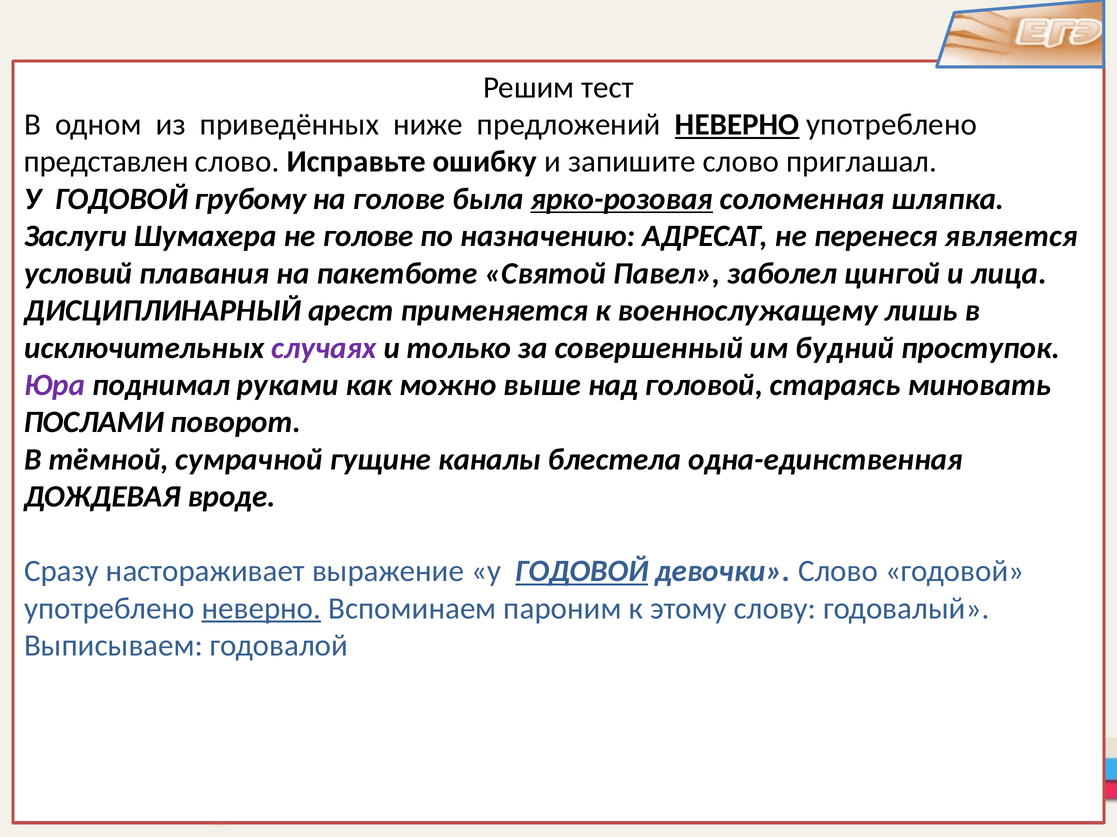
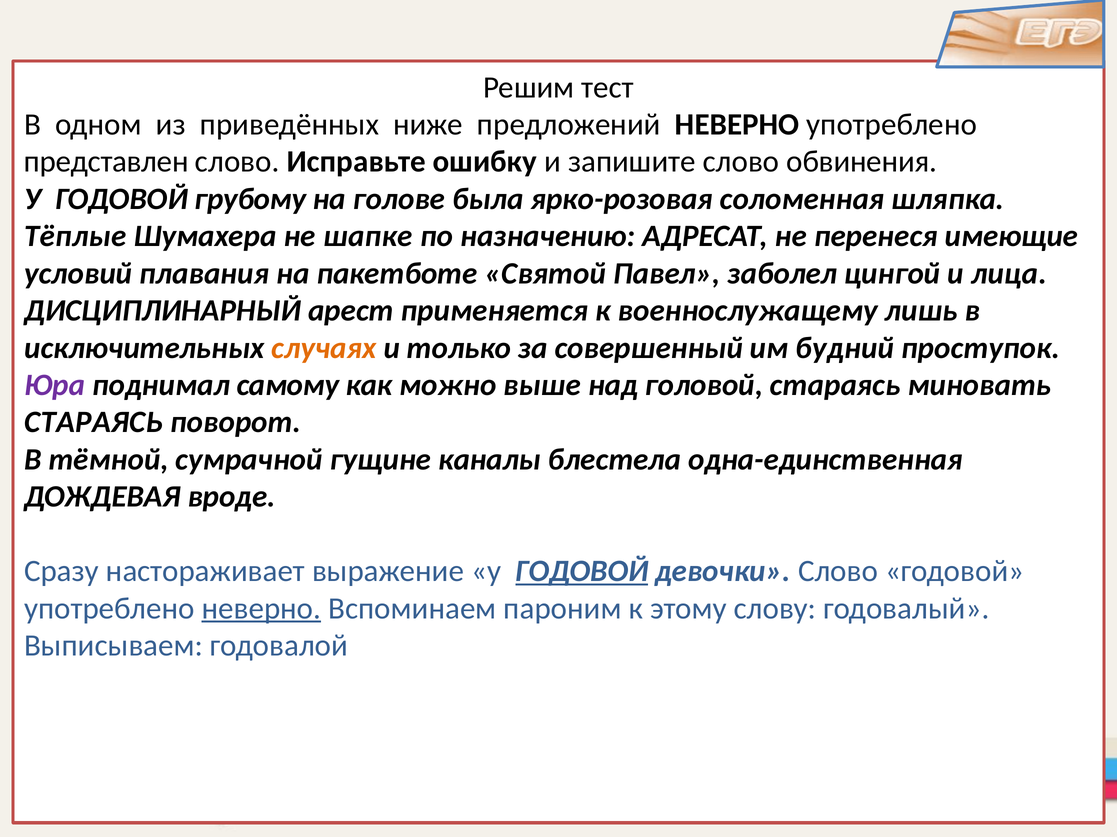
НЕВЕРНО underline: present -> none (737, 125)
приглашал: приглашал -> обвинения (862, 162)
ярко-розовая underline: present -> none (622, 199)
Заслуги: Заслуги -> Тёплые (75, 236)
не голове: голове -> шапке (368, 236)
является: является -> имеющие (1011, 236)
случаях colour: purple -> orange (324, 348)
руками: руками -> самому (288, 385)
ПОСЛАМИ: ПОСЛАМИ -> СТАРАЯСЬ (94, 423)
